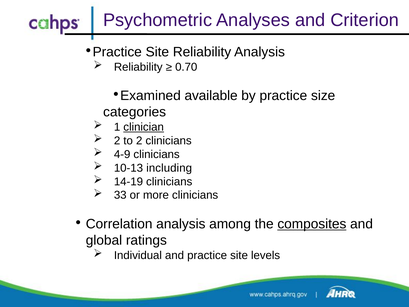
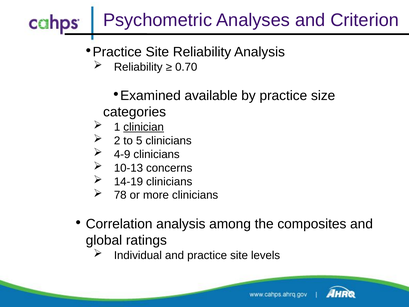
to 2: 2 -> 5 (139, 141)
including: including -> concerns (169, 168)
33: 33 -> 78 (120, 195)
composites underline: present -> none (312, 224)
